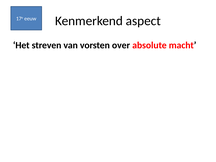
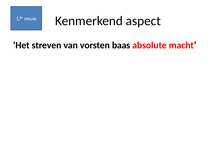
over: over -> baas (121, 45)
